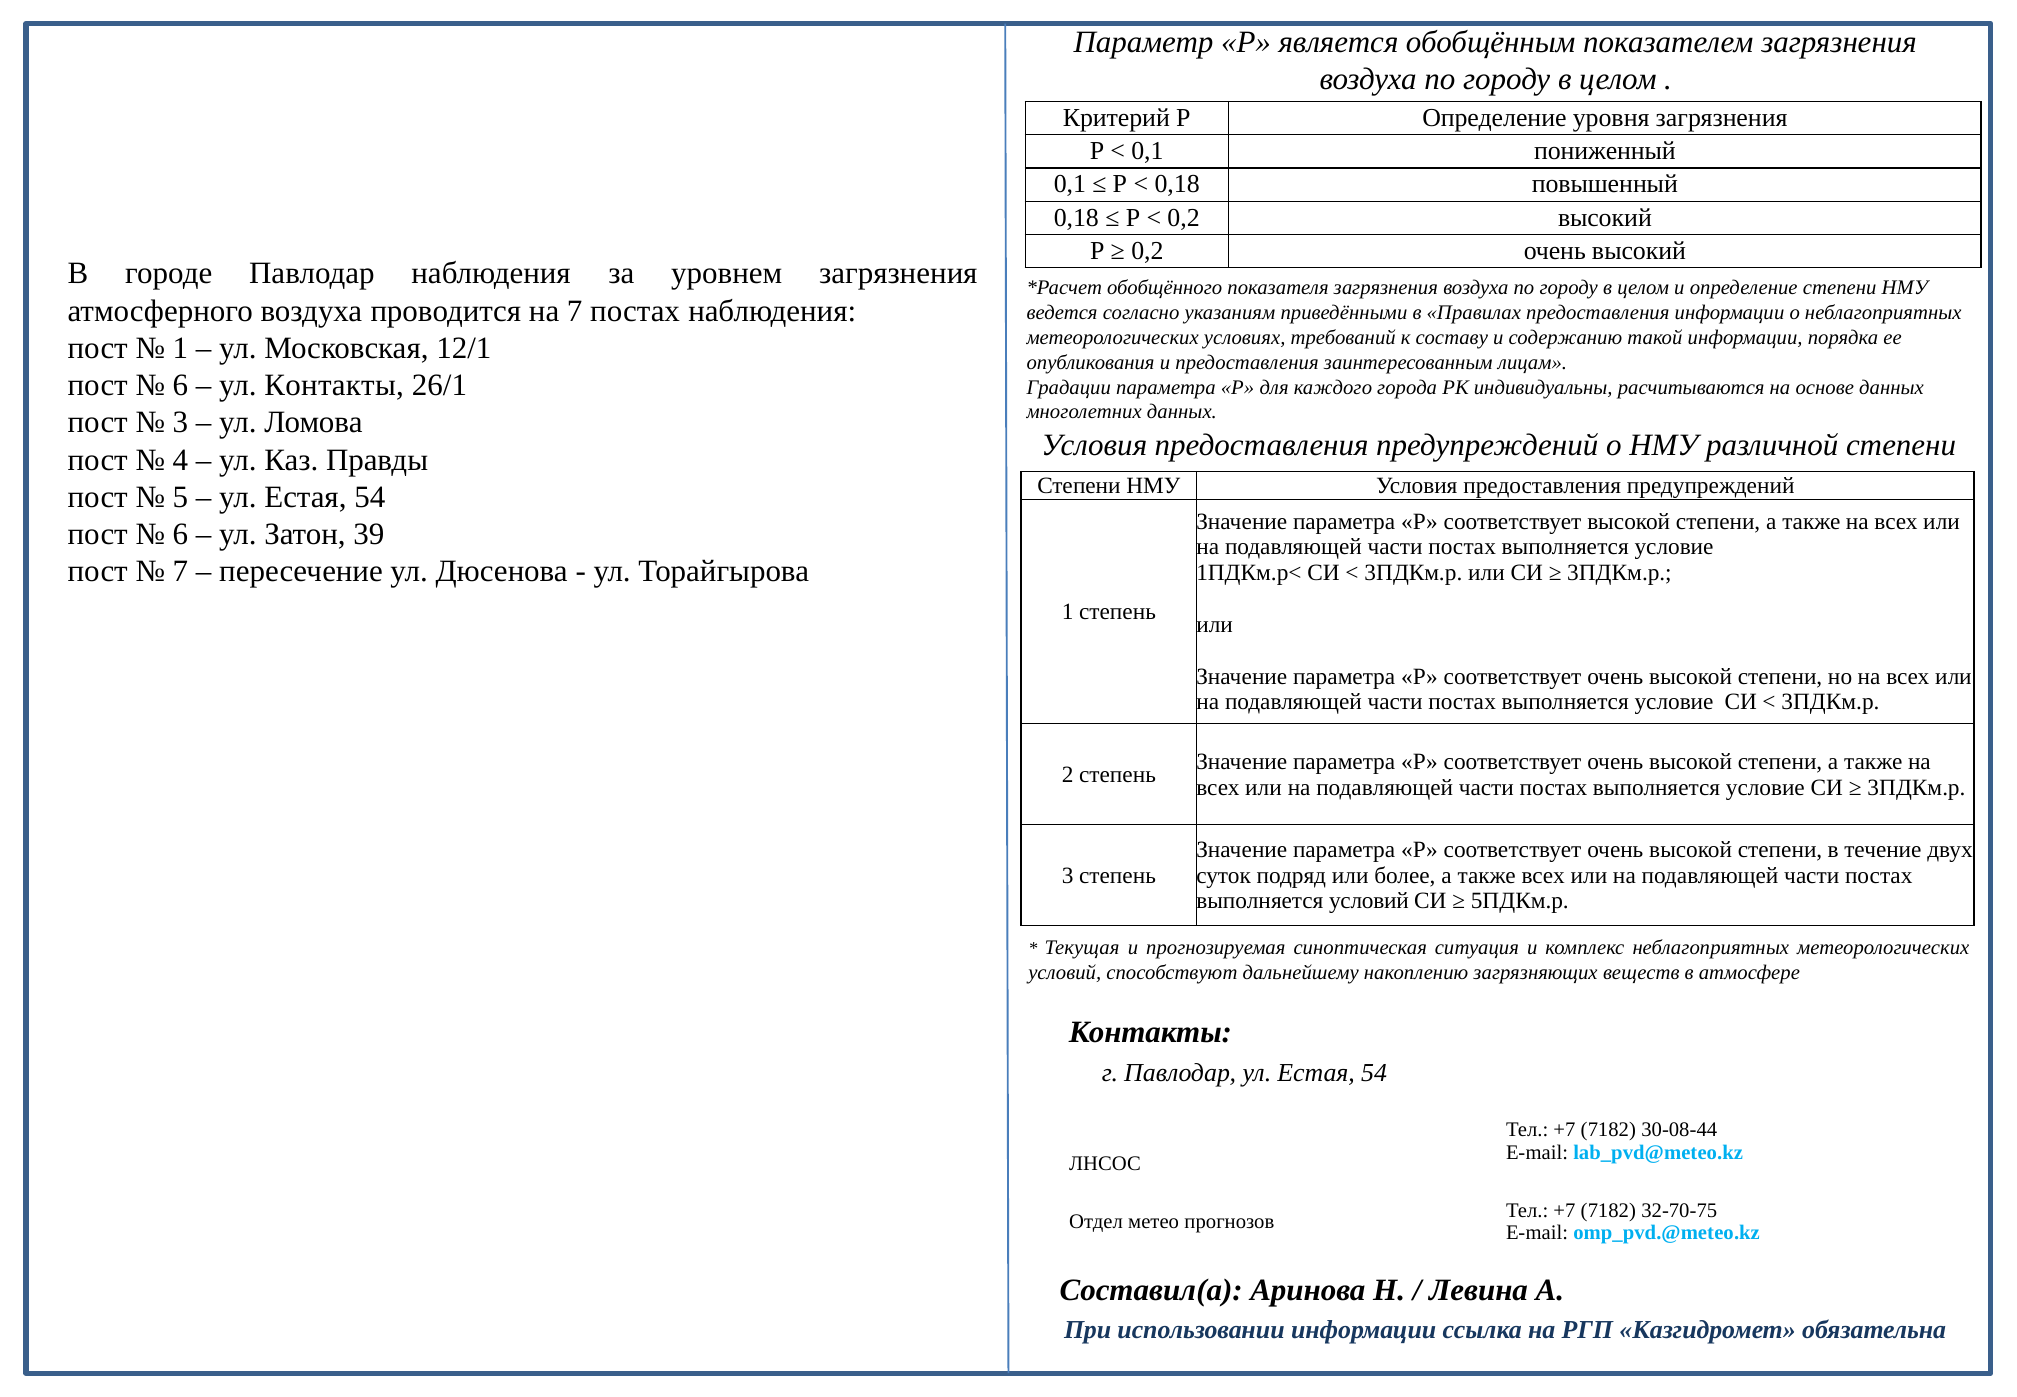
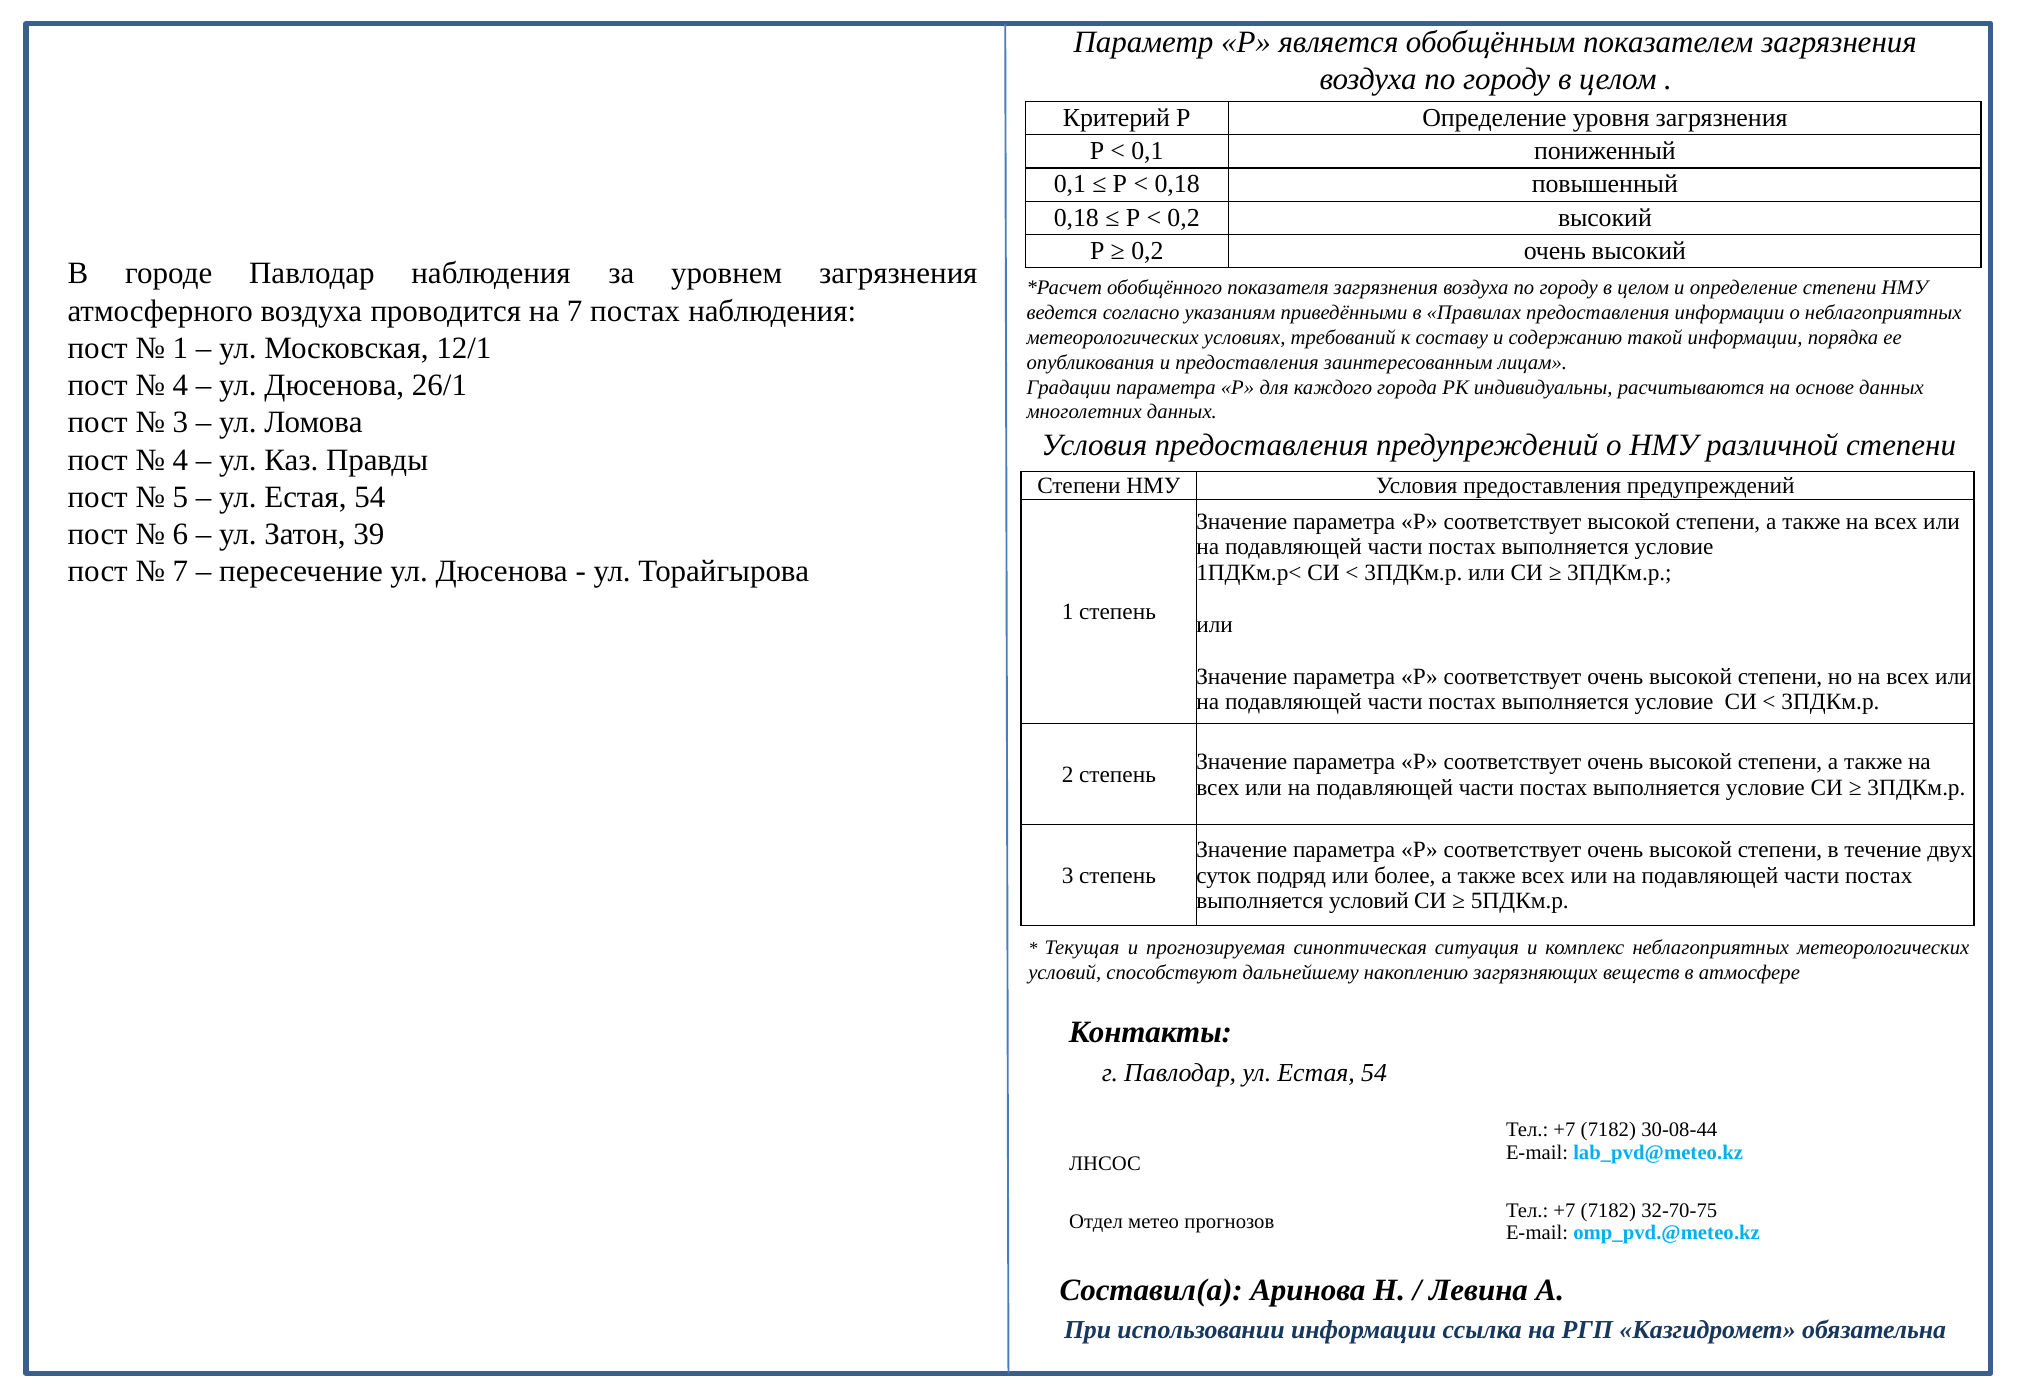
6: 6 -> 4 (180, 385)
Контакты: Контакты -> Дюсенова (334, 385)
